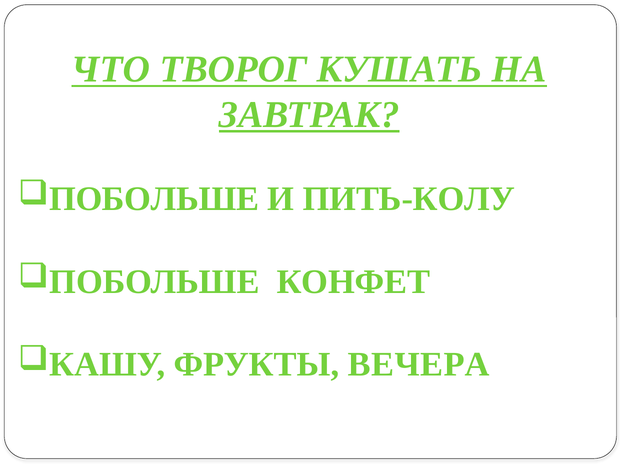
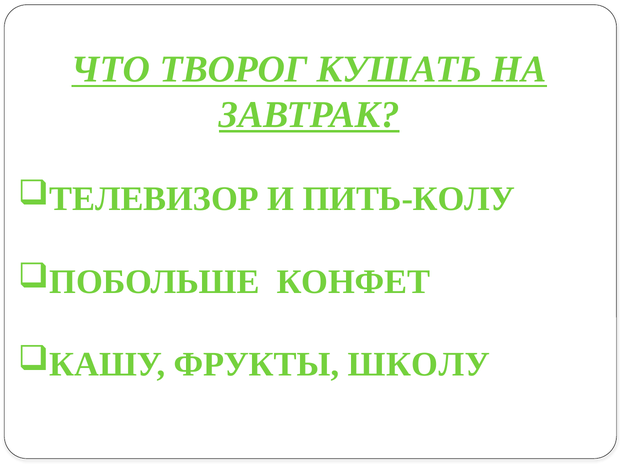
ПОБОЛЬШЕ: ПОБОЛЬШЕ -> ТЕЛЕВИЗОР (154, 199)
ВЕЧЕРА: ВЕЧЕРА -> ШКОЛУ (419, 365)
